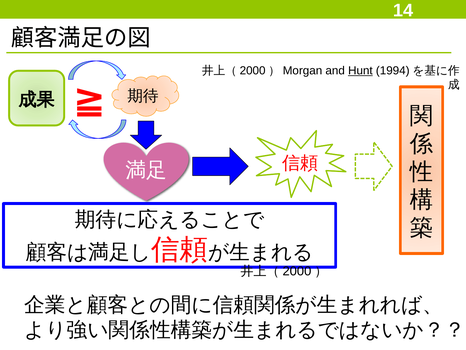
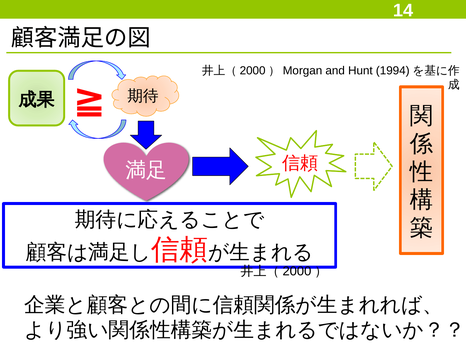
Hunt underline: present -> none (360, 71)
